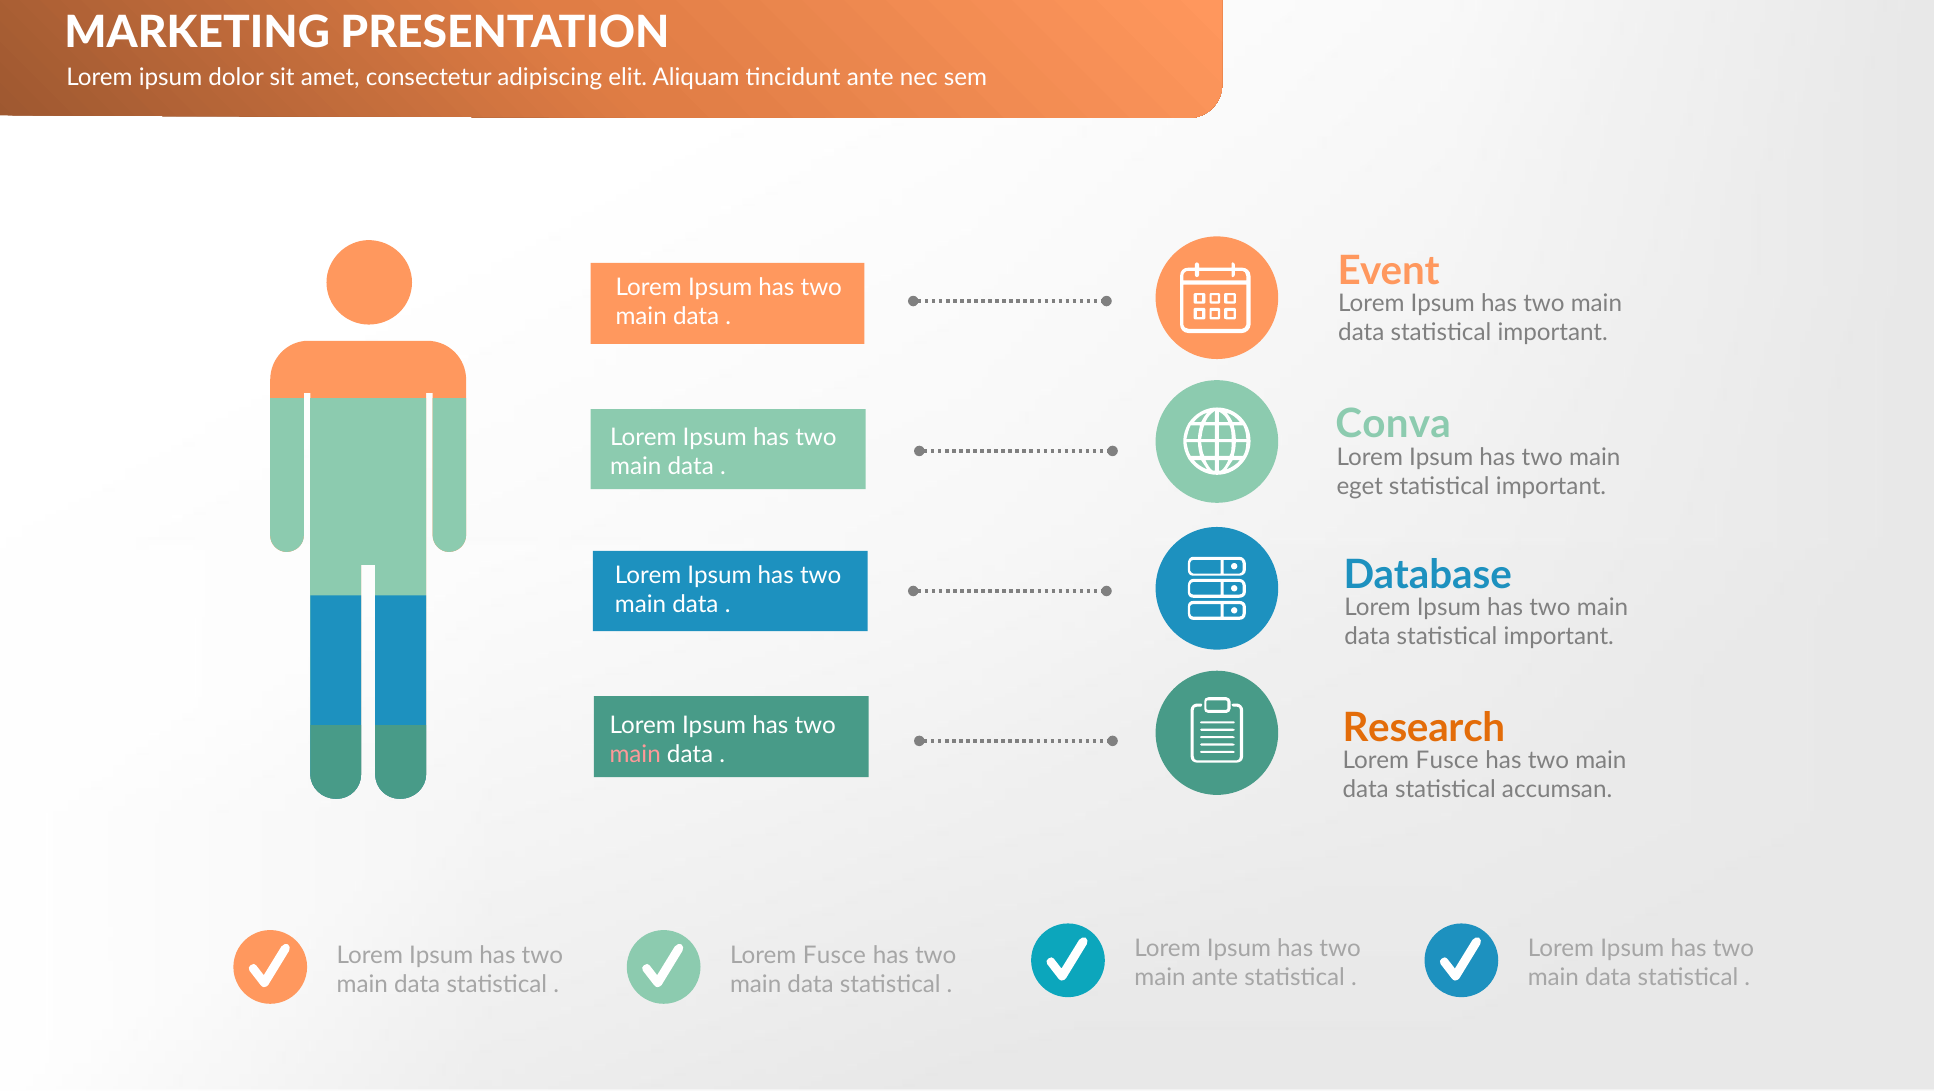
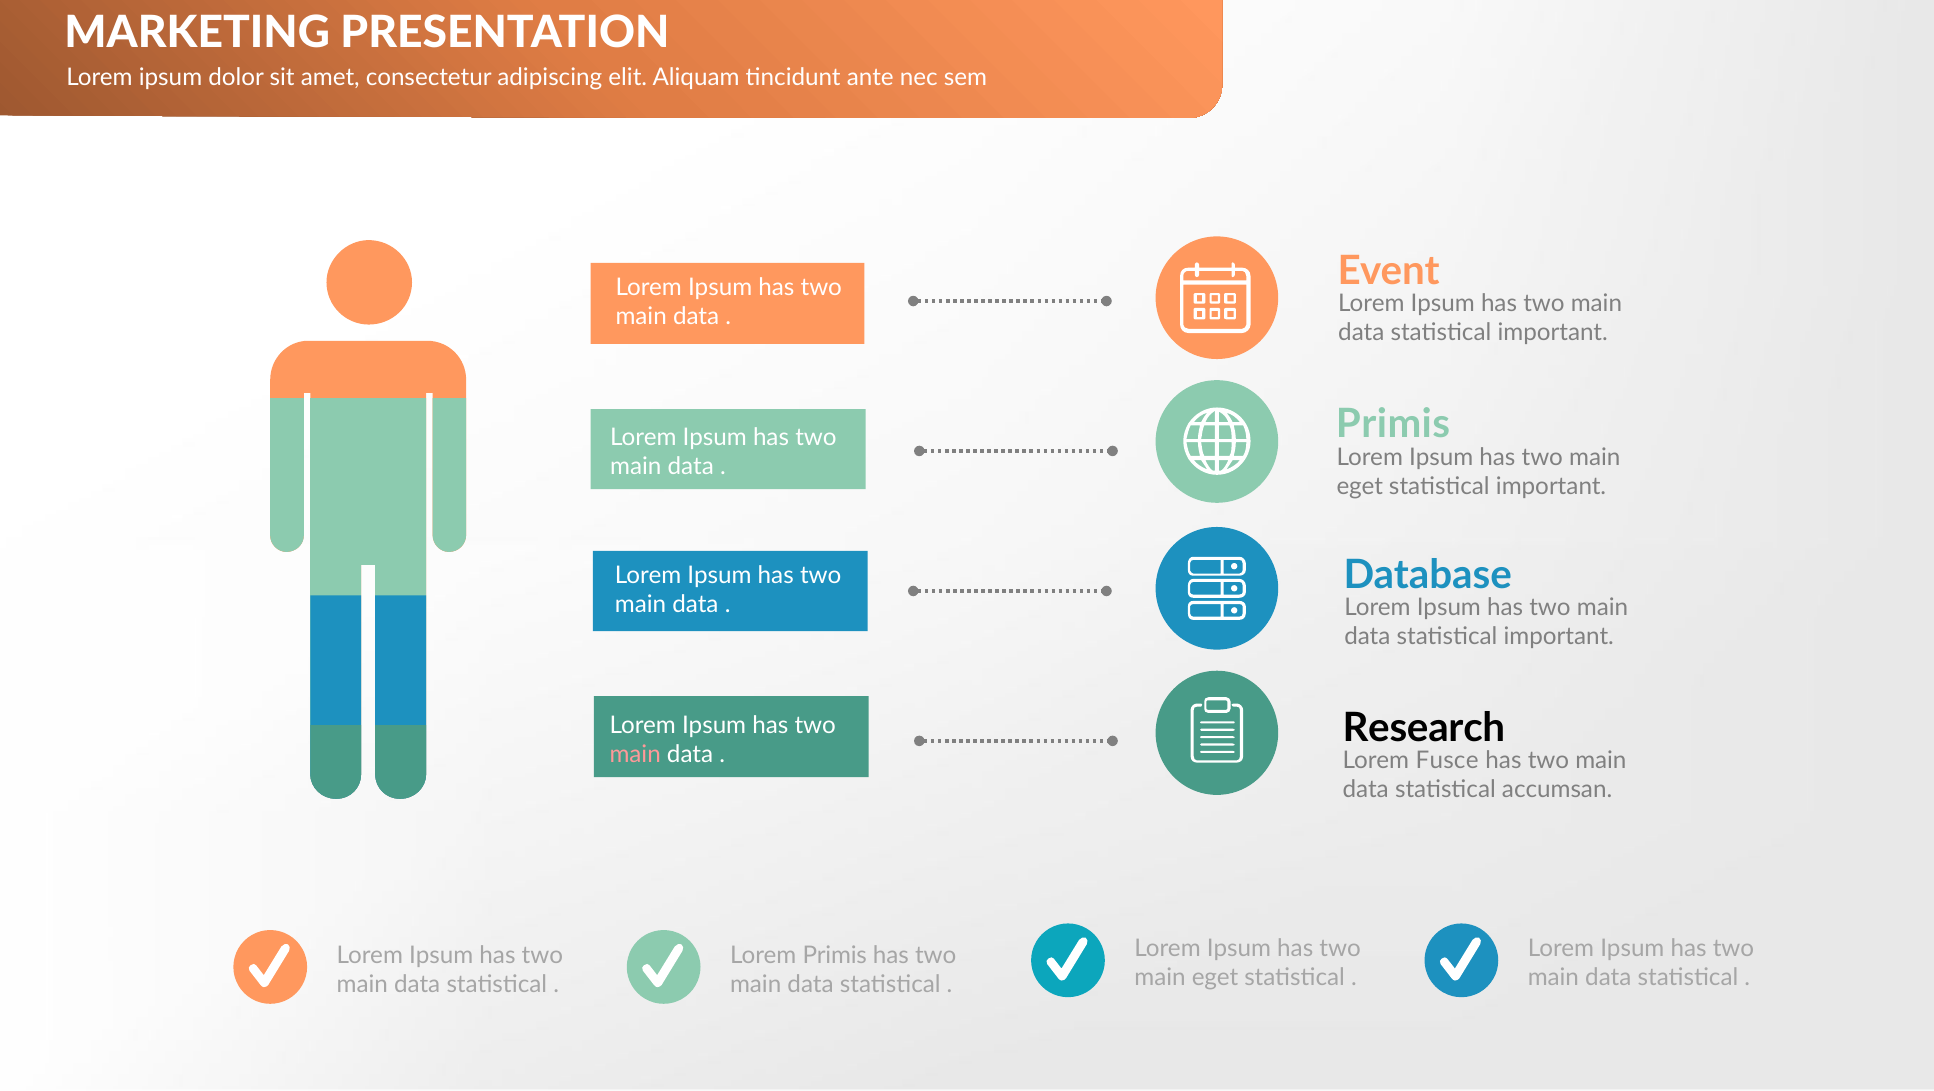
Conva: Conva -> Primis (1393, 424)
Research colour: orange -> black (1424, 728)
Fusce: Fusce -> Primis (835, 955)
ante: ante -> eget (1215, 977)
